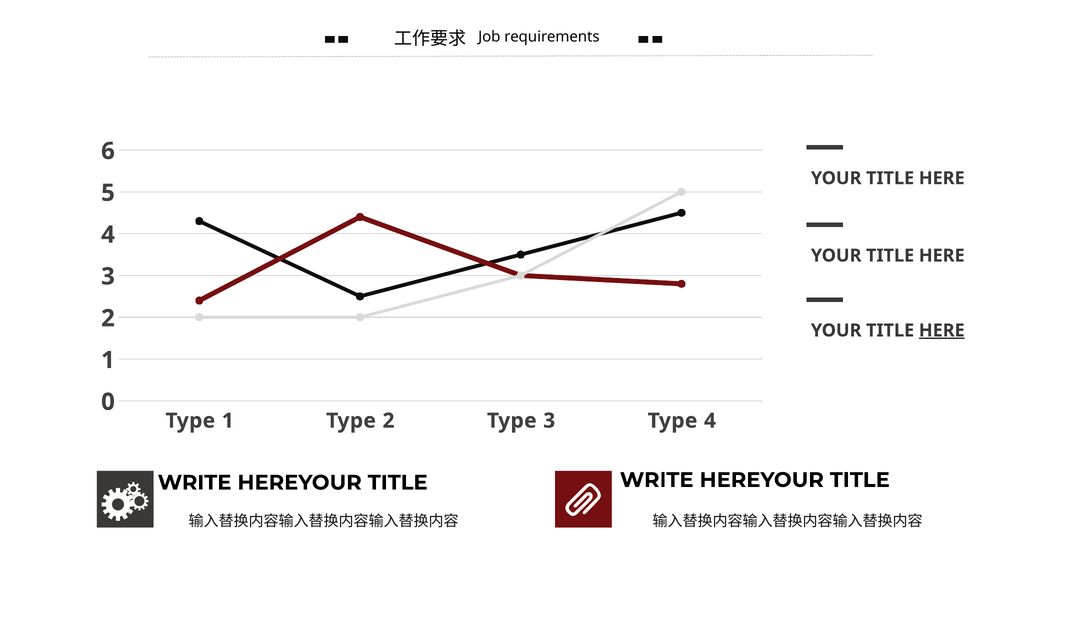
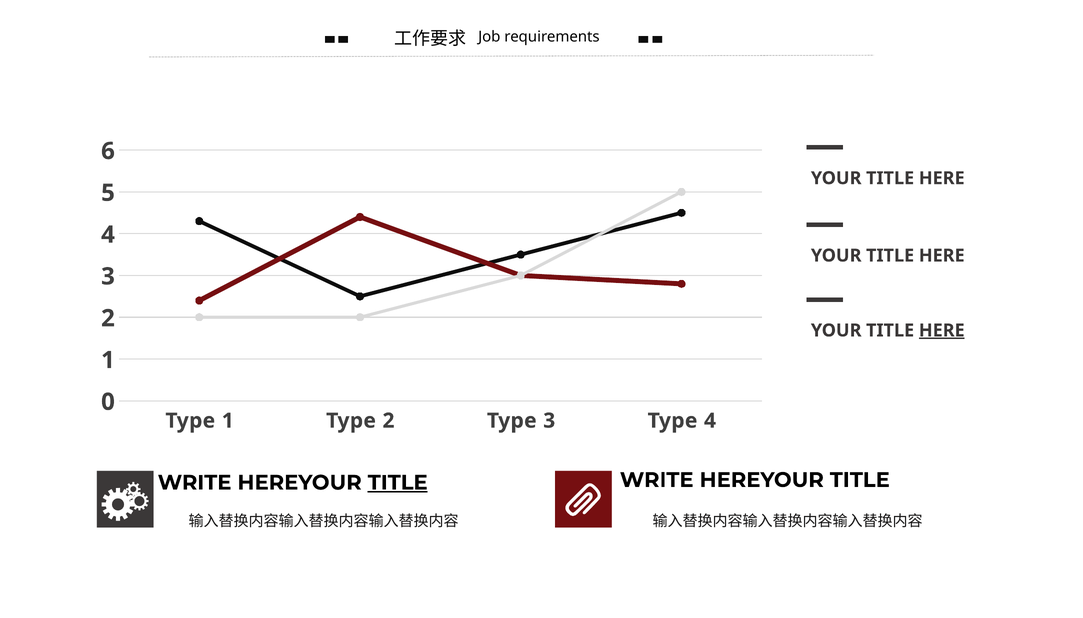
TITLE underline: none -> present (398, 483)
